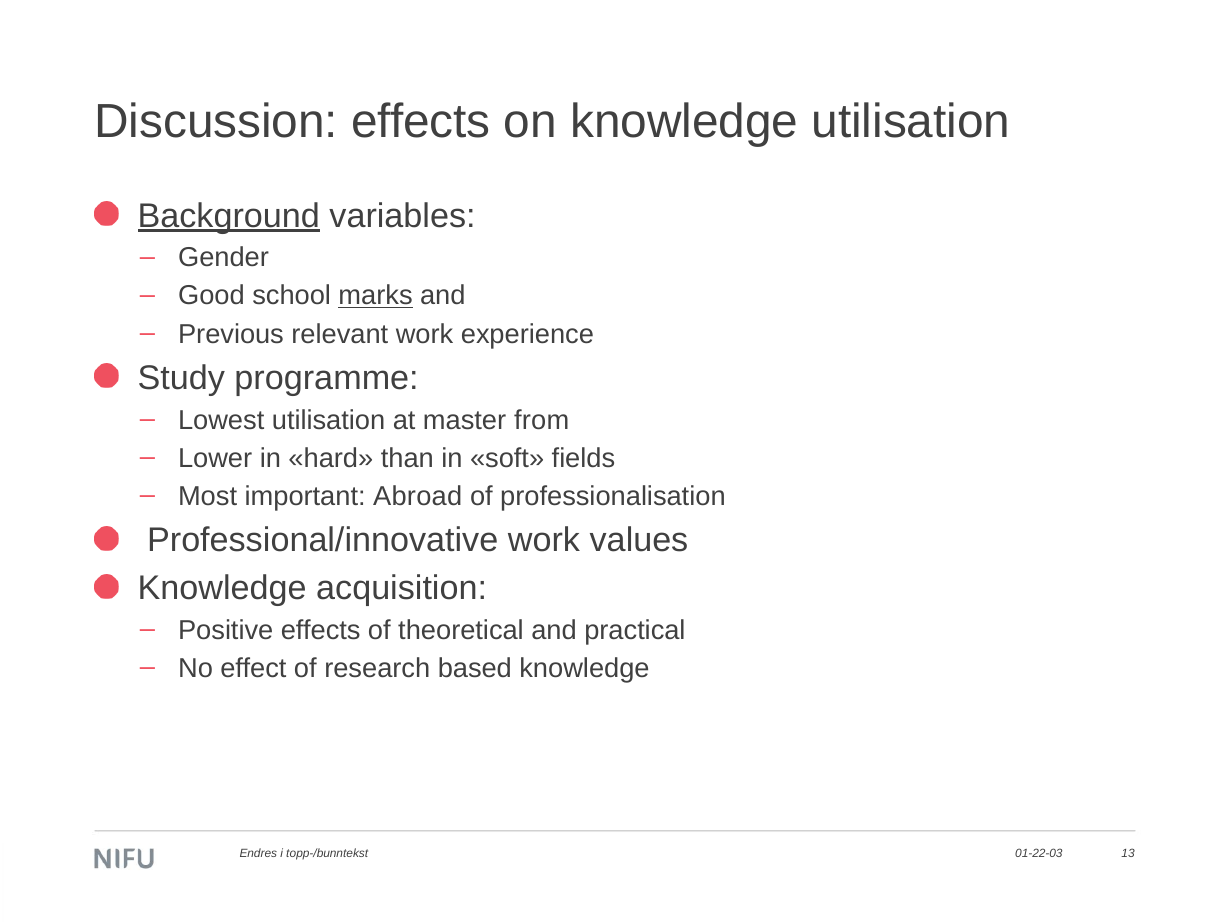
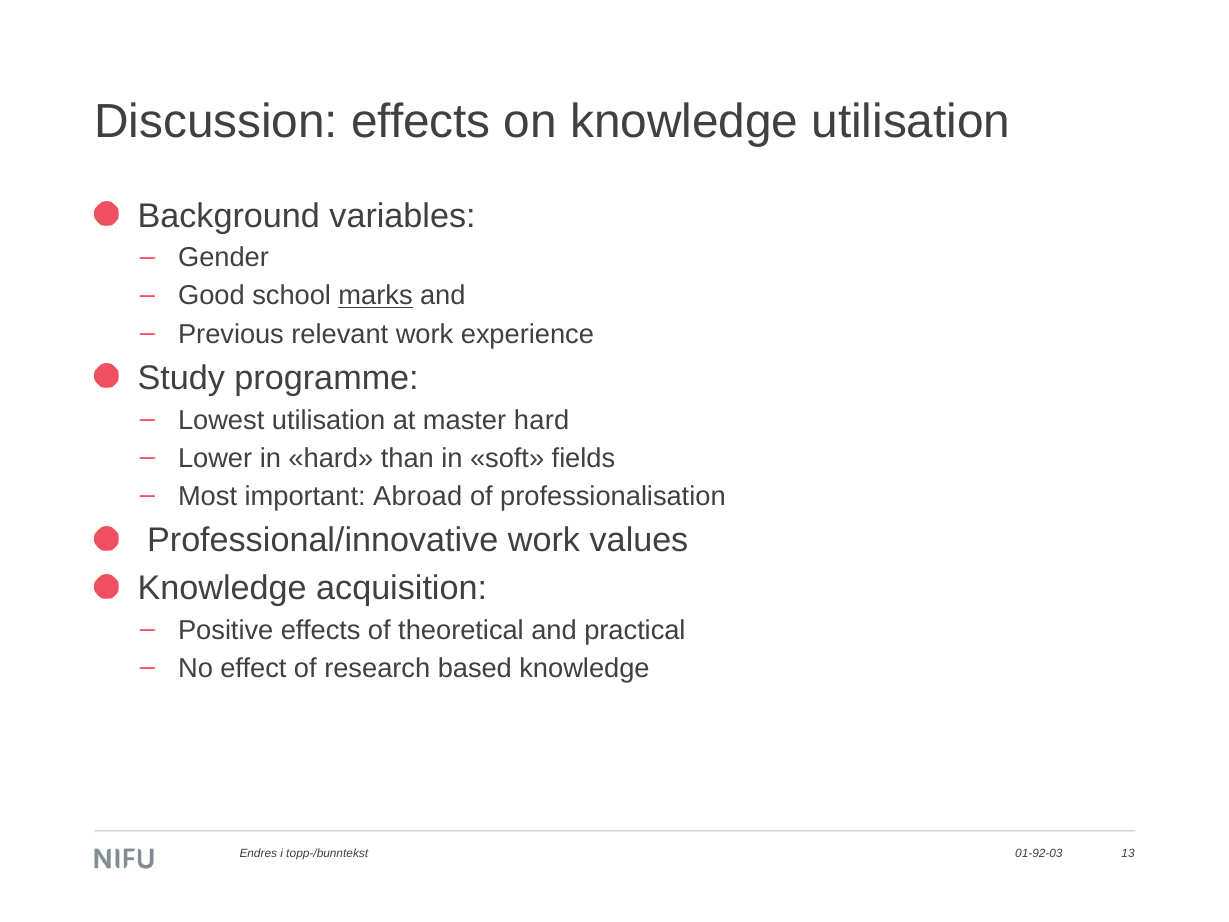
Background underline: present -> none (229, 216)
master from: from -> hard (542, 420)
01-22-03: 01-22-03 -> 01-92-03 (1039, 853)
